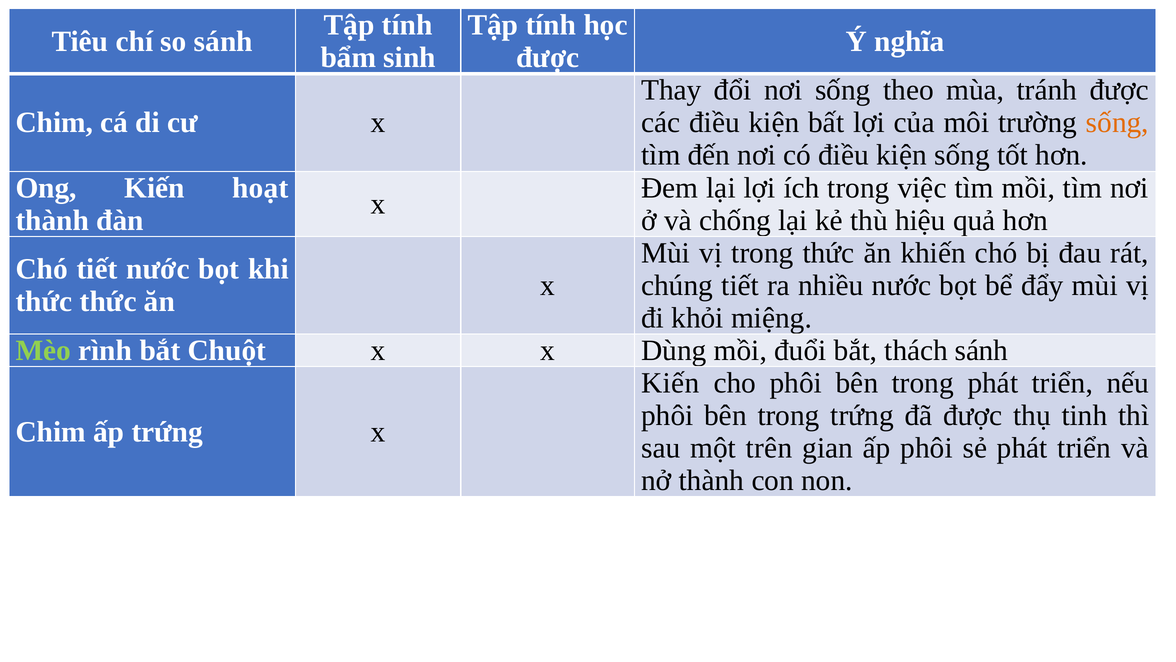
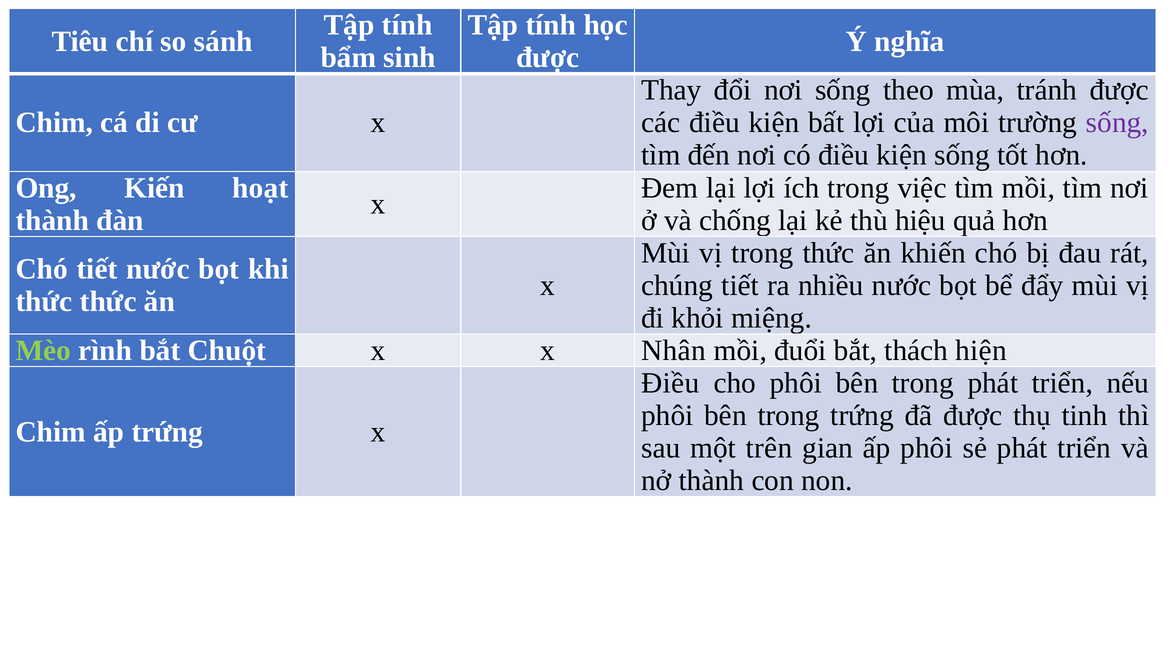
sống colour: orange -> purple (1117, 123)
Dùng: Dùng -> Nhân (674, 350)
thách sánh: sánh -> hiện (981, 350)
Kiến: Kiến -> Điều (670, 383)
